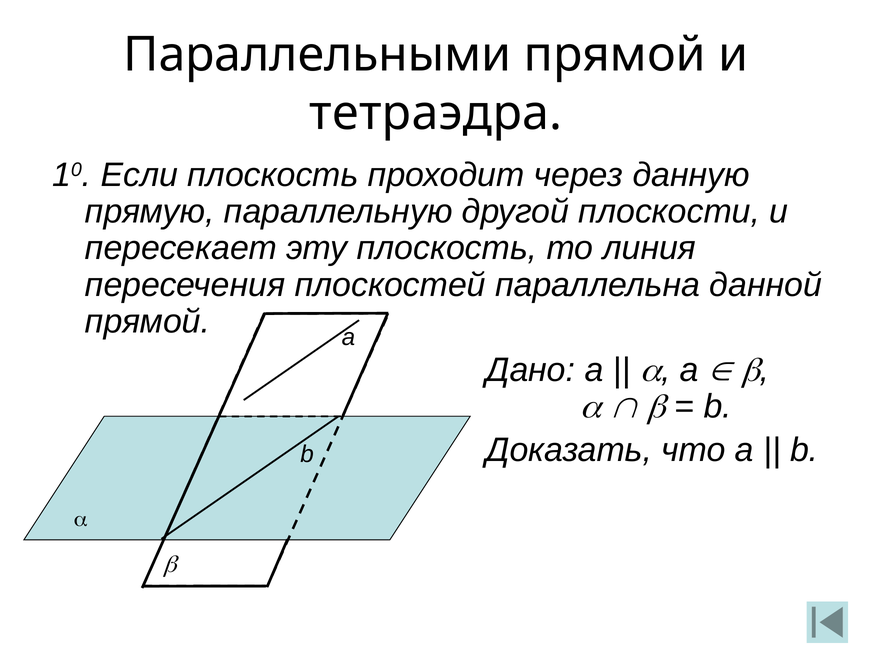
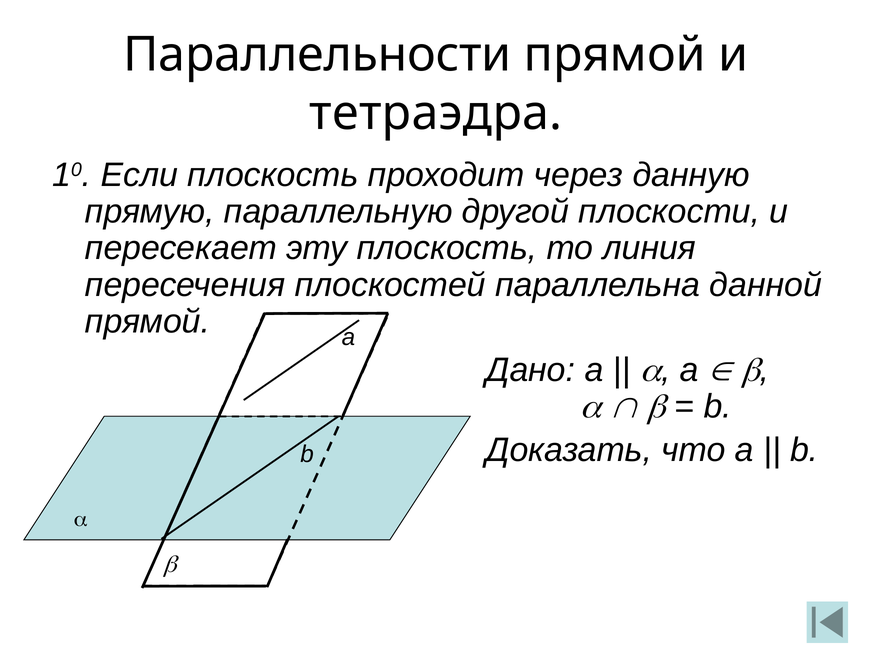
Параллельными: Параллельными -> Параллельности (317, 55)
